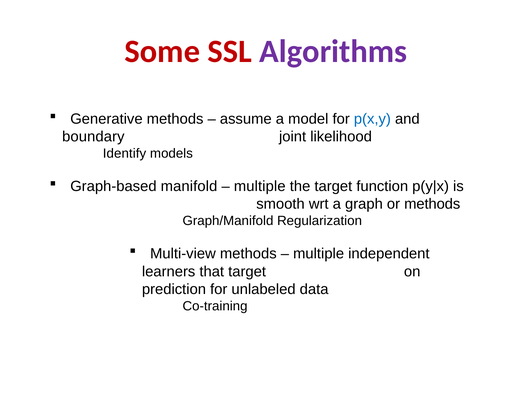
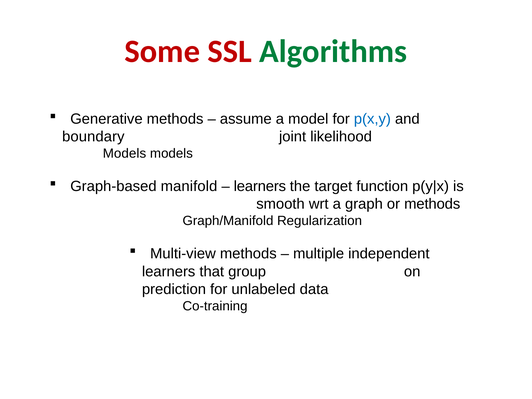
Algorithms colour: purple -> green (333, 51)
Identify: Identify -> Models (124, 153)
multiple: multiple -> learners (260, 186)
that target: target -> group (247, 271)
